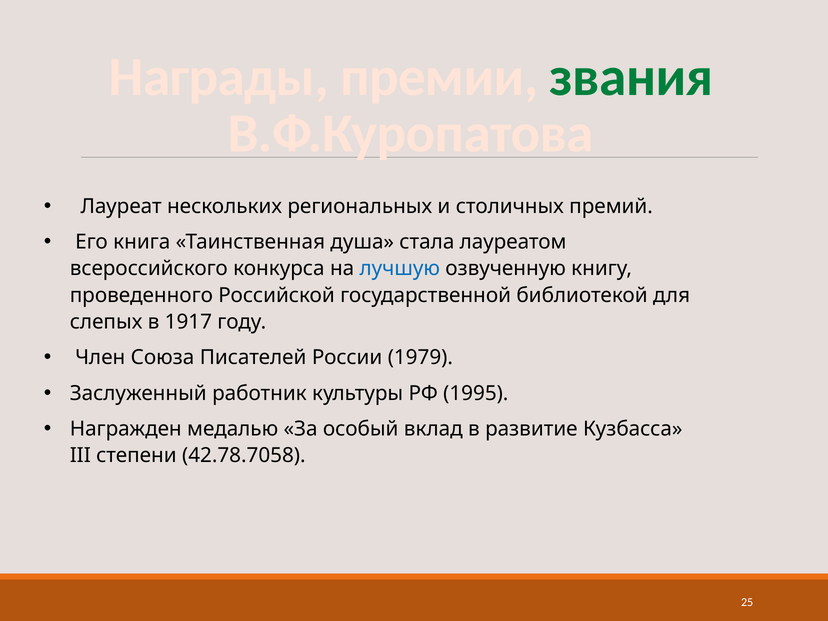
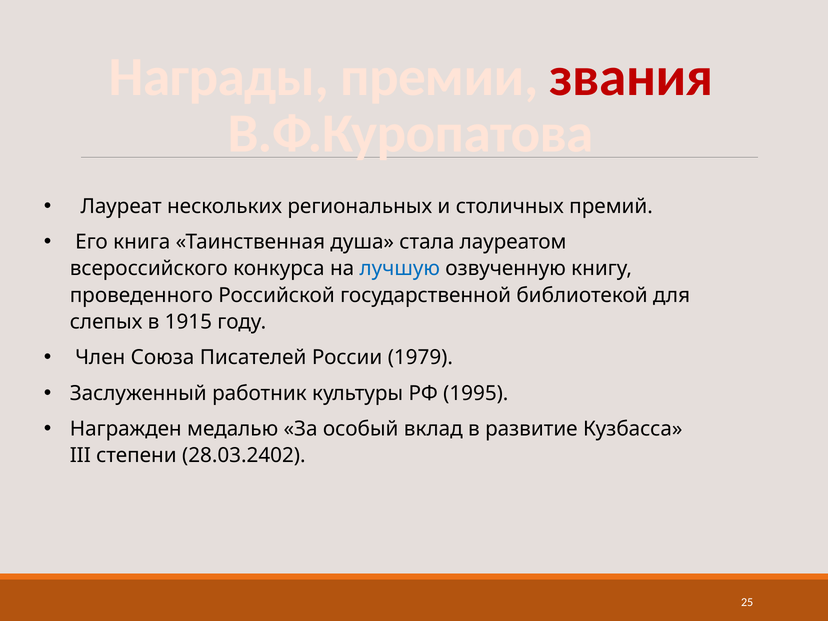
звания colour: green -> red (631, 77)
1917: 1917 -> 1915 (188, 322)
42.78.7058: 42.78.7058 -> 28.03.2402 (244, 456)
